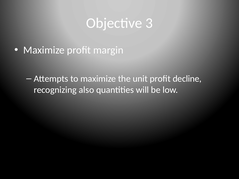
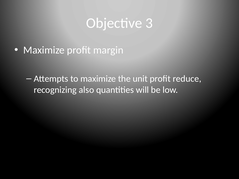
decline: decline -> reduce (187, 79)
